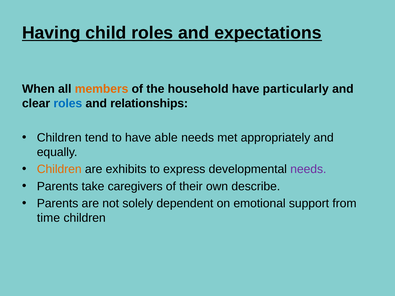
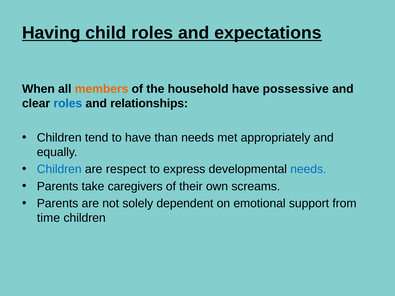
particularly: particularly -> possessive (296, 89)
able: able -> than (166, 138)
Children colour: orange -> blue (59, 169)
exhibits: exhibits -> respect (126, 169)
needs colour: purple -> blue (308, 169)
describe: describe -> screams (256, 186)
